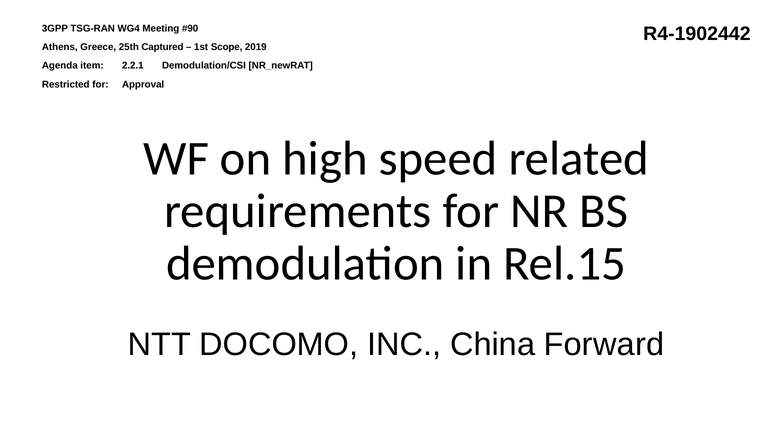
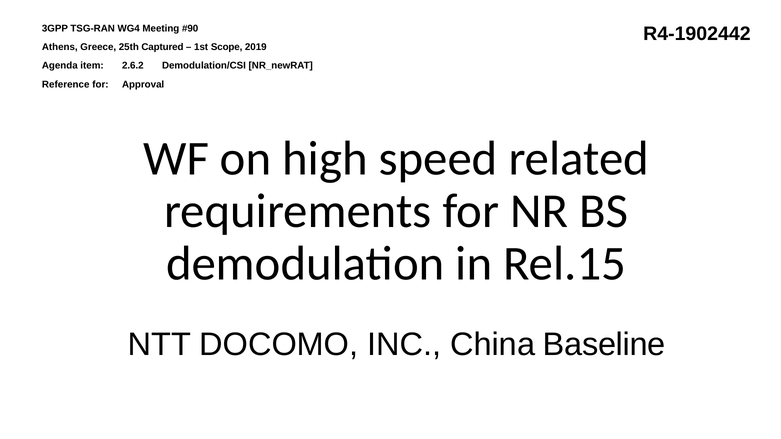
2.2.1: 2.2.1 -> 2.6.2 (133, 66)
Restricted: Restricted -> Reference (66, 84)
Forward: Forward -> Baseline (604, 345)
